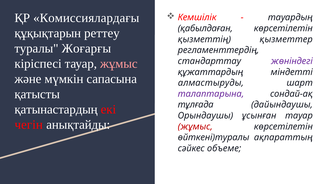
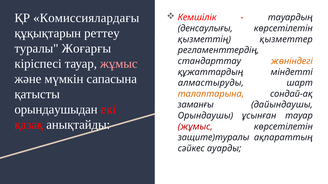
қабылдаған: қабылдаған -> денсаулығы (205, 28)
жөніндегі colour: purple -> orange (292, 61)
талаптарына colour: purple -> orange (211, 94)
тұлғада: тұлғада -> заманғы (196, 105)
қатынастардың: қатынастардың -> орындаушыдан (56, 110)
чегін: чегін -> қазақ (29, 125)
өйткені)туралы: өйткені)туралы -> защите)туралы (214, 138)
объеме: объеме -> ауарды (224, 149)
